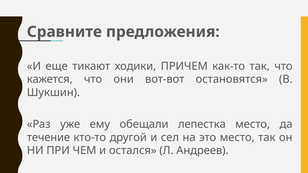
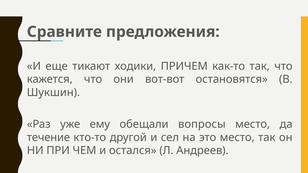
лепестка: лепестка -> вопросы (202, 124)
